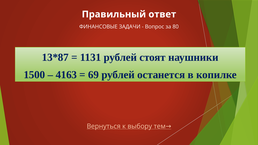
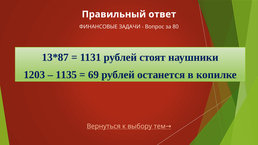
1500: 1500 -> 1203 (34, 75)
4163: 4163 -> 1135 (66, 75)
